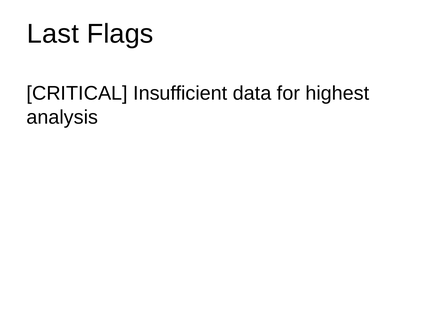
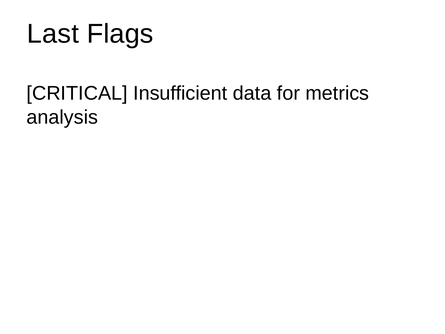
highest: highest -> metrics (337, 93)
